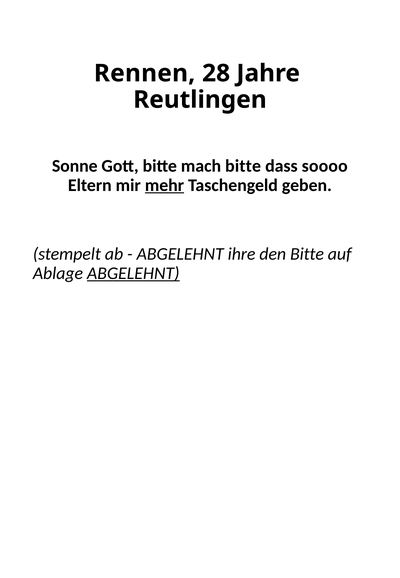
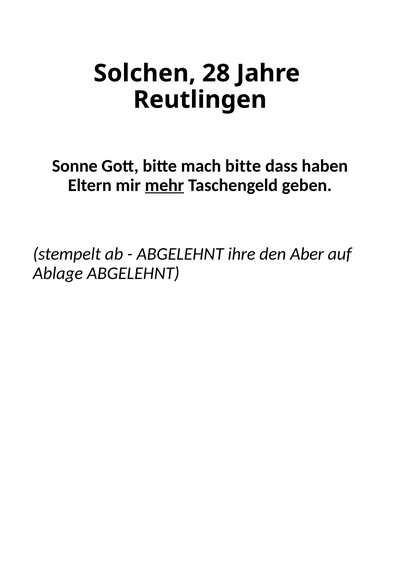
Rennen: Rennen -> Solchen (145, 73)
soooo: soooo -> haben (325, 166)
den Bitte: Bitte -> Aber (307, 254)
ABGELEHNT underline: present -> none (133, 273)
